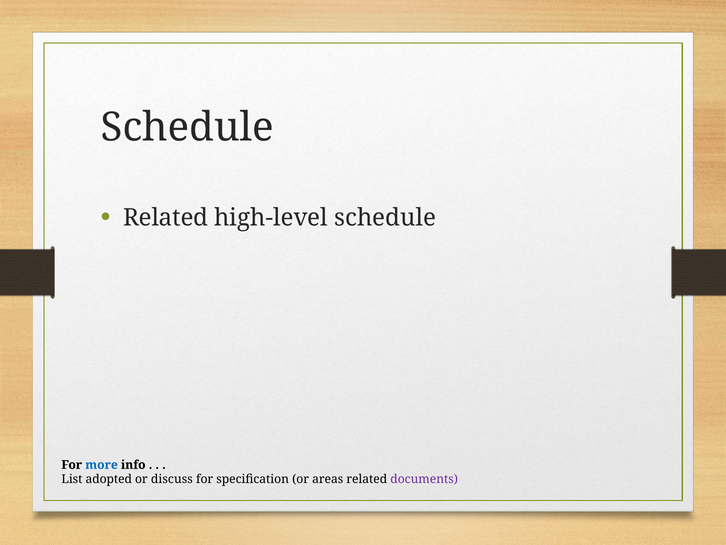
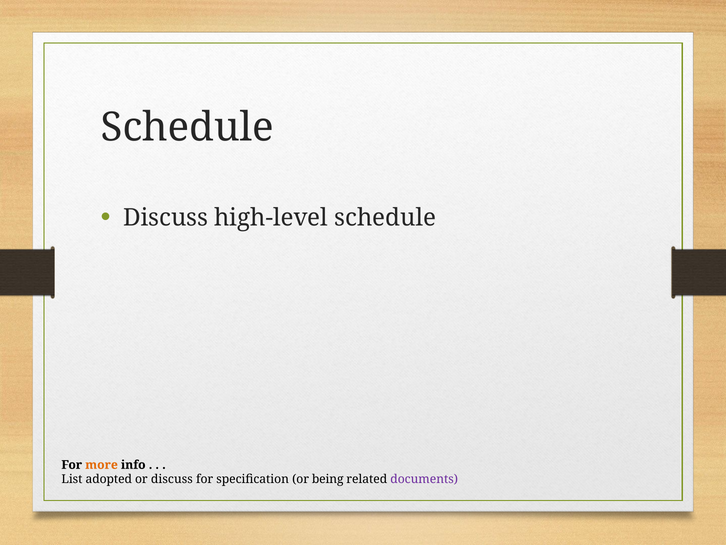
Related: Related -> Discuss (166, 218)
more colour: blue -> orange (102, 464)
areas: areas -> being (328, 479)
